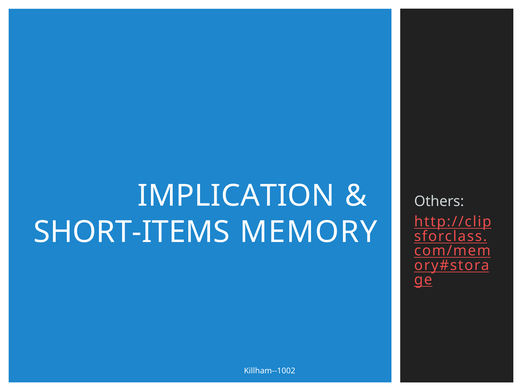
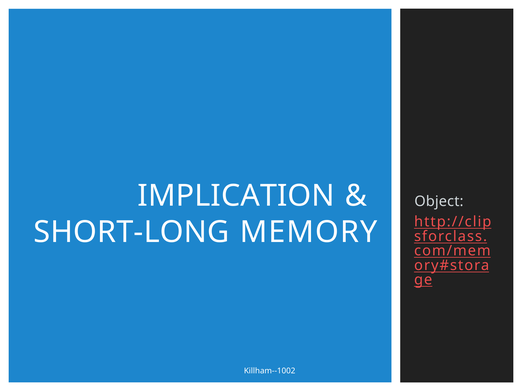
Others: Others -> Object (439, 202)
SHORT-ITEMS: SHORT-ITEMS -> SHORT-LONG (131, 232)
